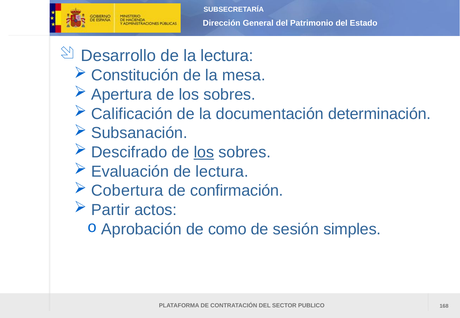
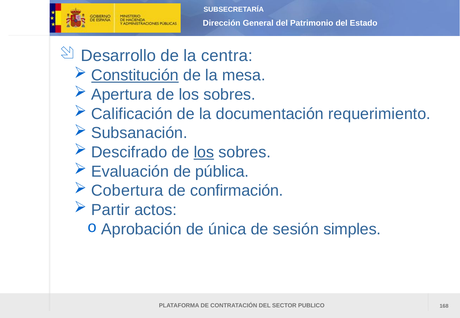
la lectura: lectura -> centra (227, 56)
Constitución underline: none -> present (135, 75)
determinación: determinación -> requerimiento (379, 114)
de lectura: lectura -> pública (222, 172)
como: como -> única (227, 229)
